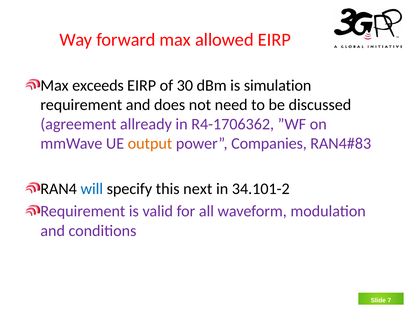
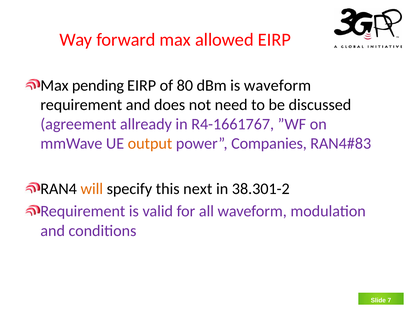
exceeds: exceeds -> pending (98, 85)
30: 30 -> 80 (185, 85)
is simulation: simulation -> waveform (277, 85)
R4-1706362: R4-1706362 -> R4-1661767 (233, 124)
will colour: blue -> orange (92, 188)
34.101-2: 34.101-2 -> 38.301-2 (261, 188)
